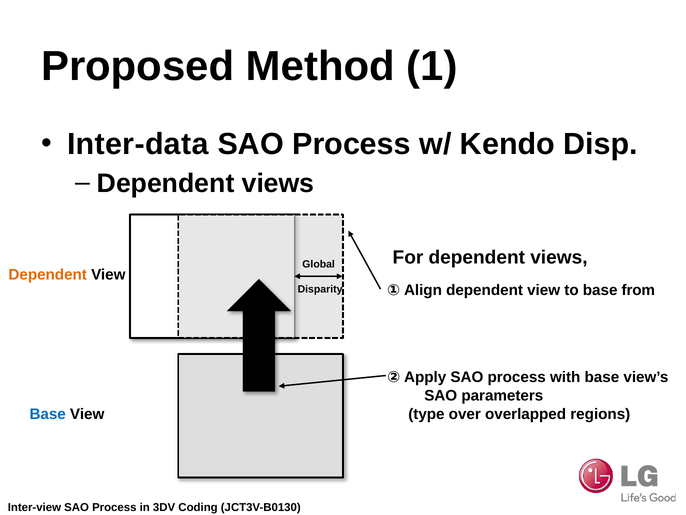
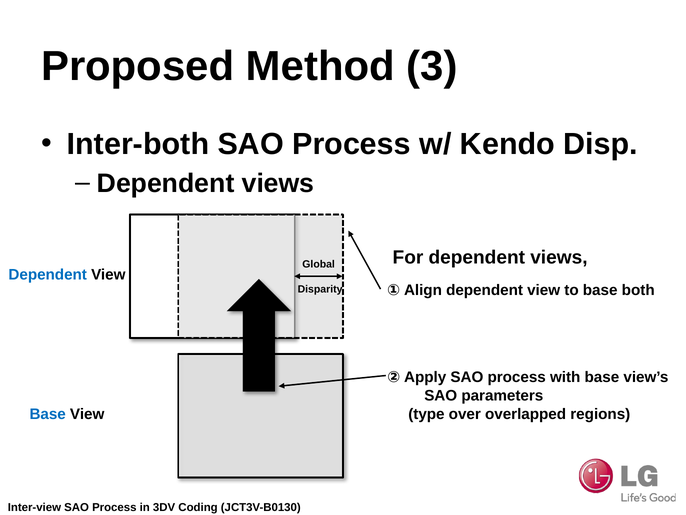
1: 1 -> 3 (432, 66)
Inter-data: Inter-data -> Inter-both (138, 144)
Dependent colour: orange -> blue (48, 275)
from: from -> both (638, 290)
